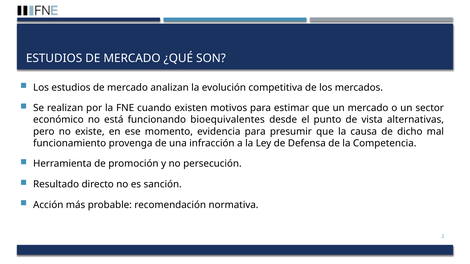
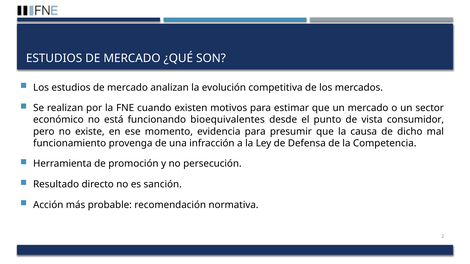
alternativas: alternativas -> consumidor (415, 120)
